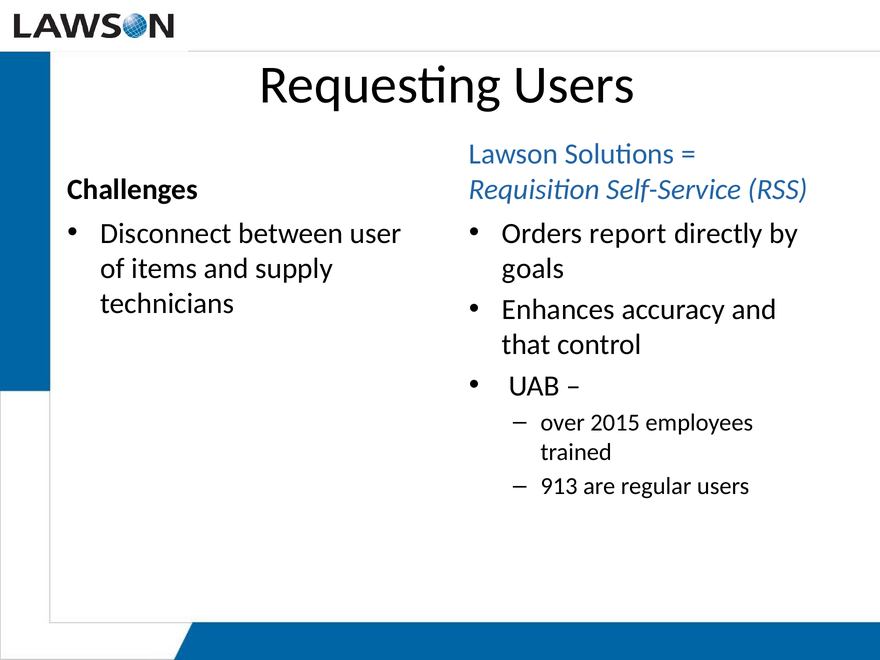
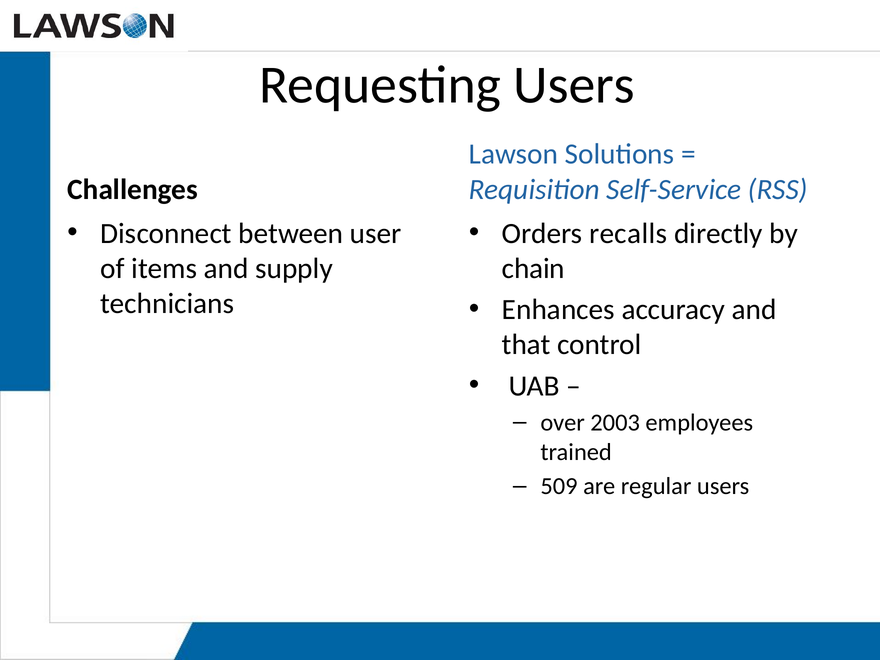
report: report -> recalls (628, 233)
goals: goals -> chain (533, 269)
2015: 2015 -> 2003 (615, 423)
913: 913 -> 509 (559, 486)
